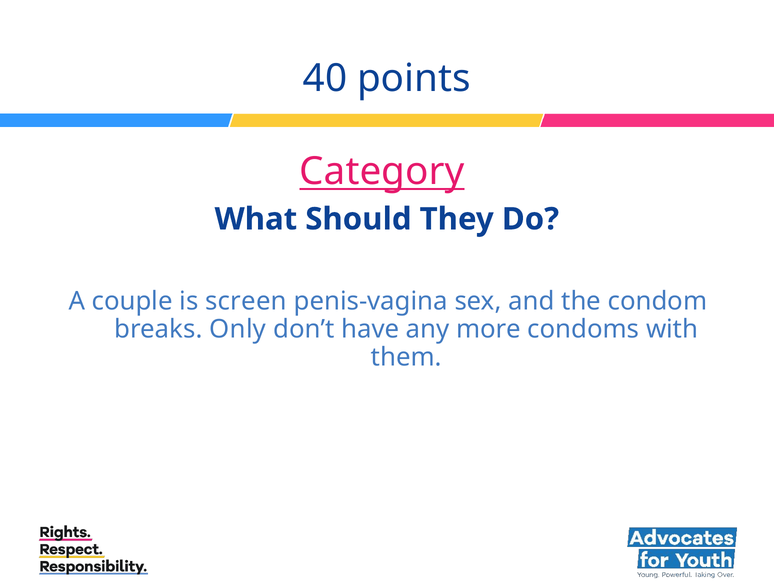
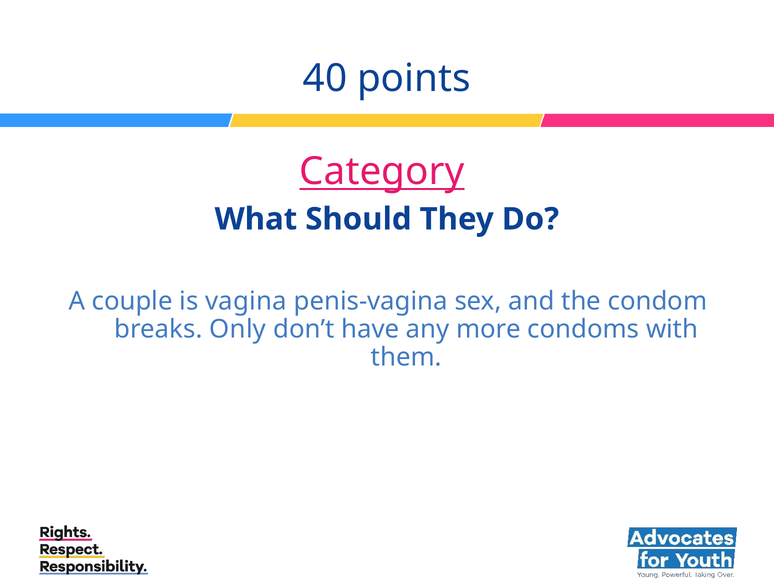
screen: screen -> vagina (246, 301)
